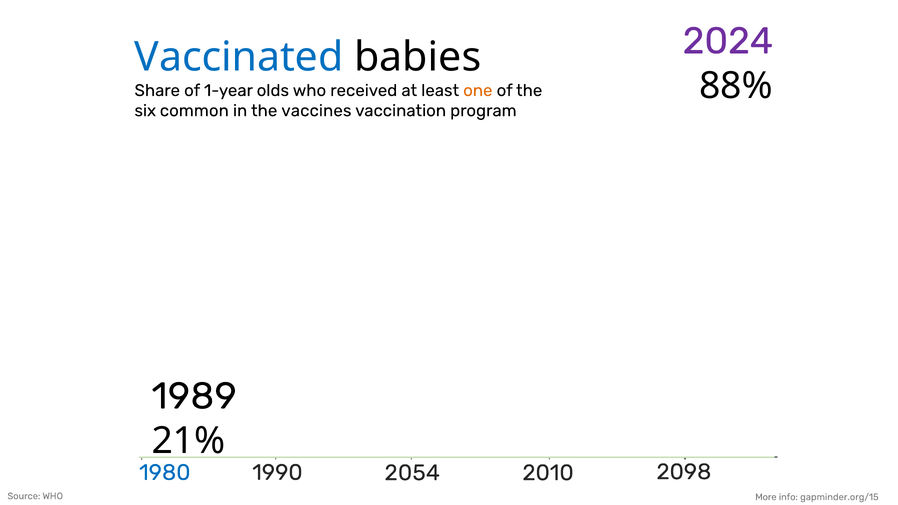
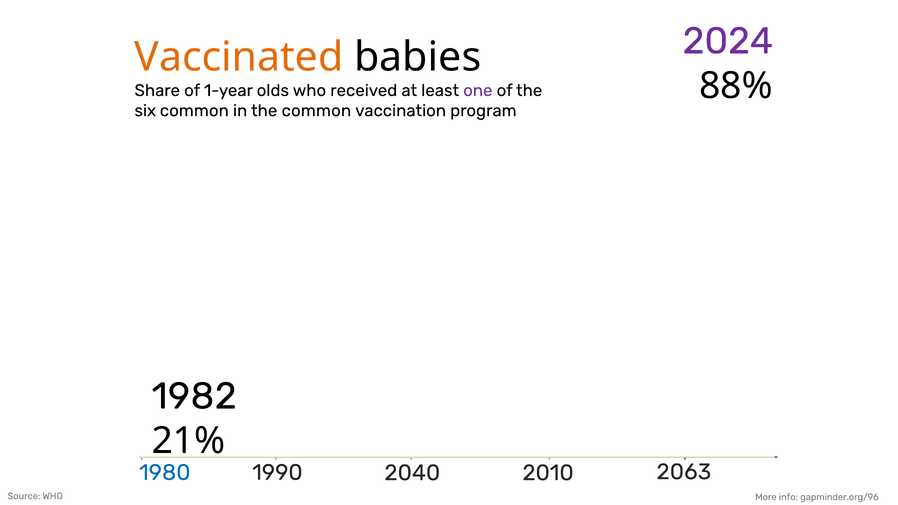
Vaccinated colour: blue -> orange (239, 57)
one colour: orange -> purple (478, 90)
the vaccines: vaccines -> common (316, 111)
1989: 1989 -> 1982 (194, 396)
2054: 2054 -> 2040 (412, 473)
2098: 2098 -> 2063 (684, 472)
gapminder.org/15: gapminder.org/15 -> gapminder.org/96 (839, 497)
